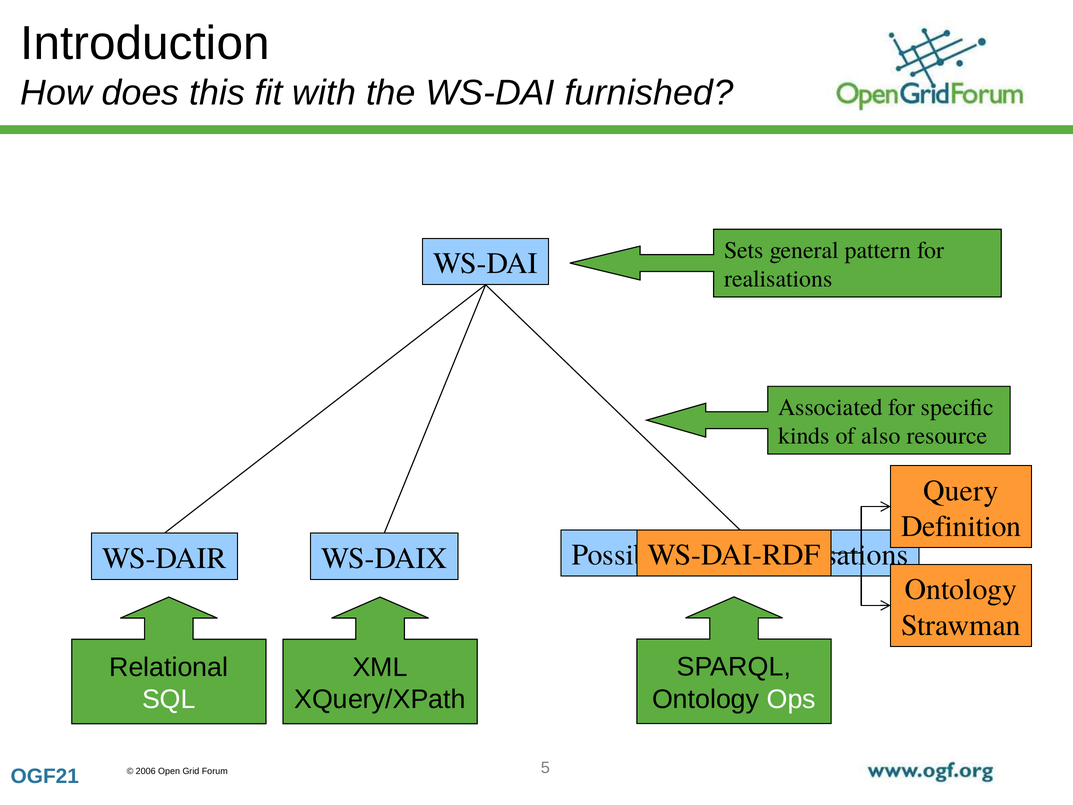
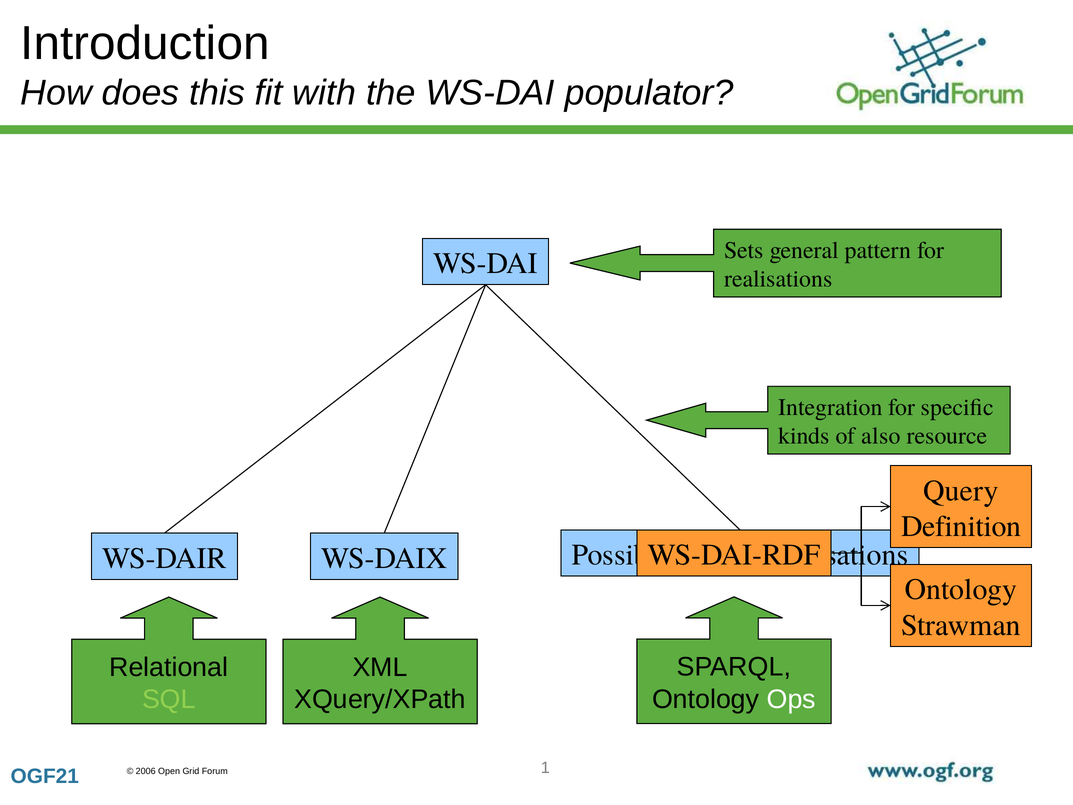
furnished: furnished -> populator (649, 93)
Associated: Associated -> Integration (830, 407)
SQL colour: white -> light green (169, 699)
5: 5 -> 1 (545, 767)
